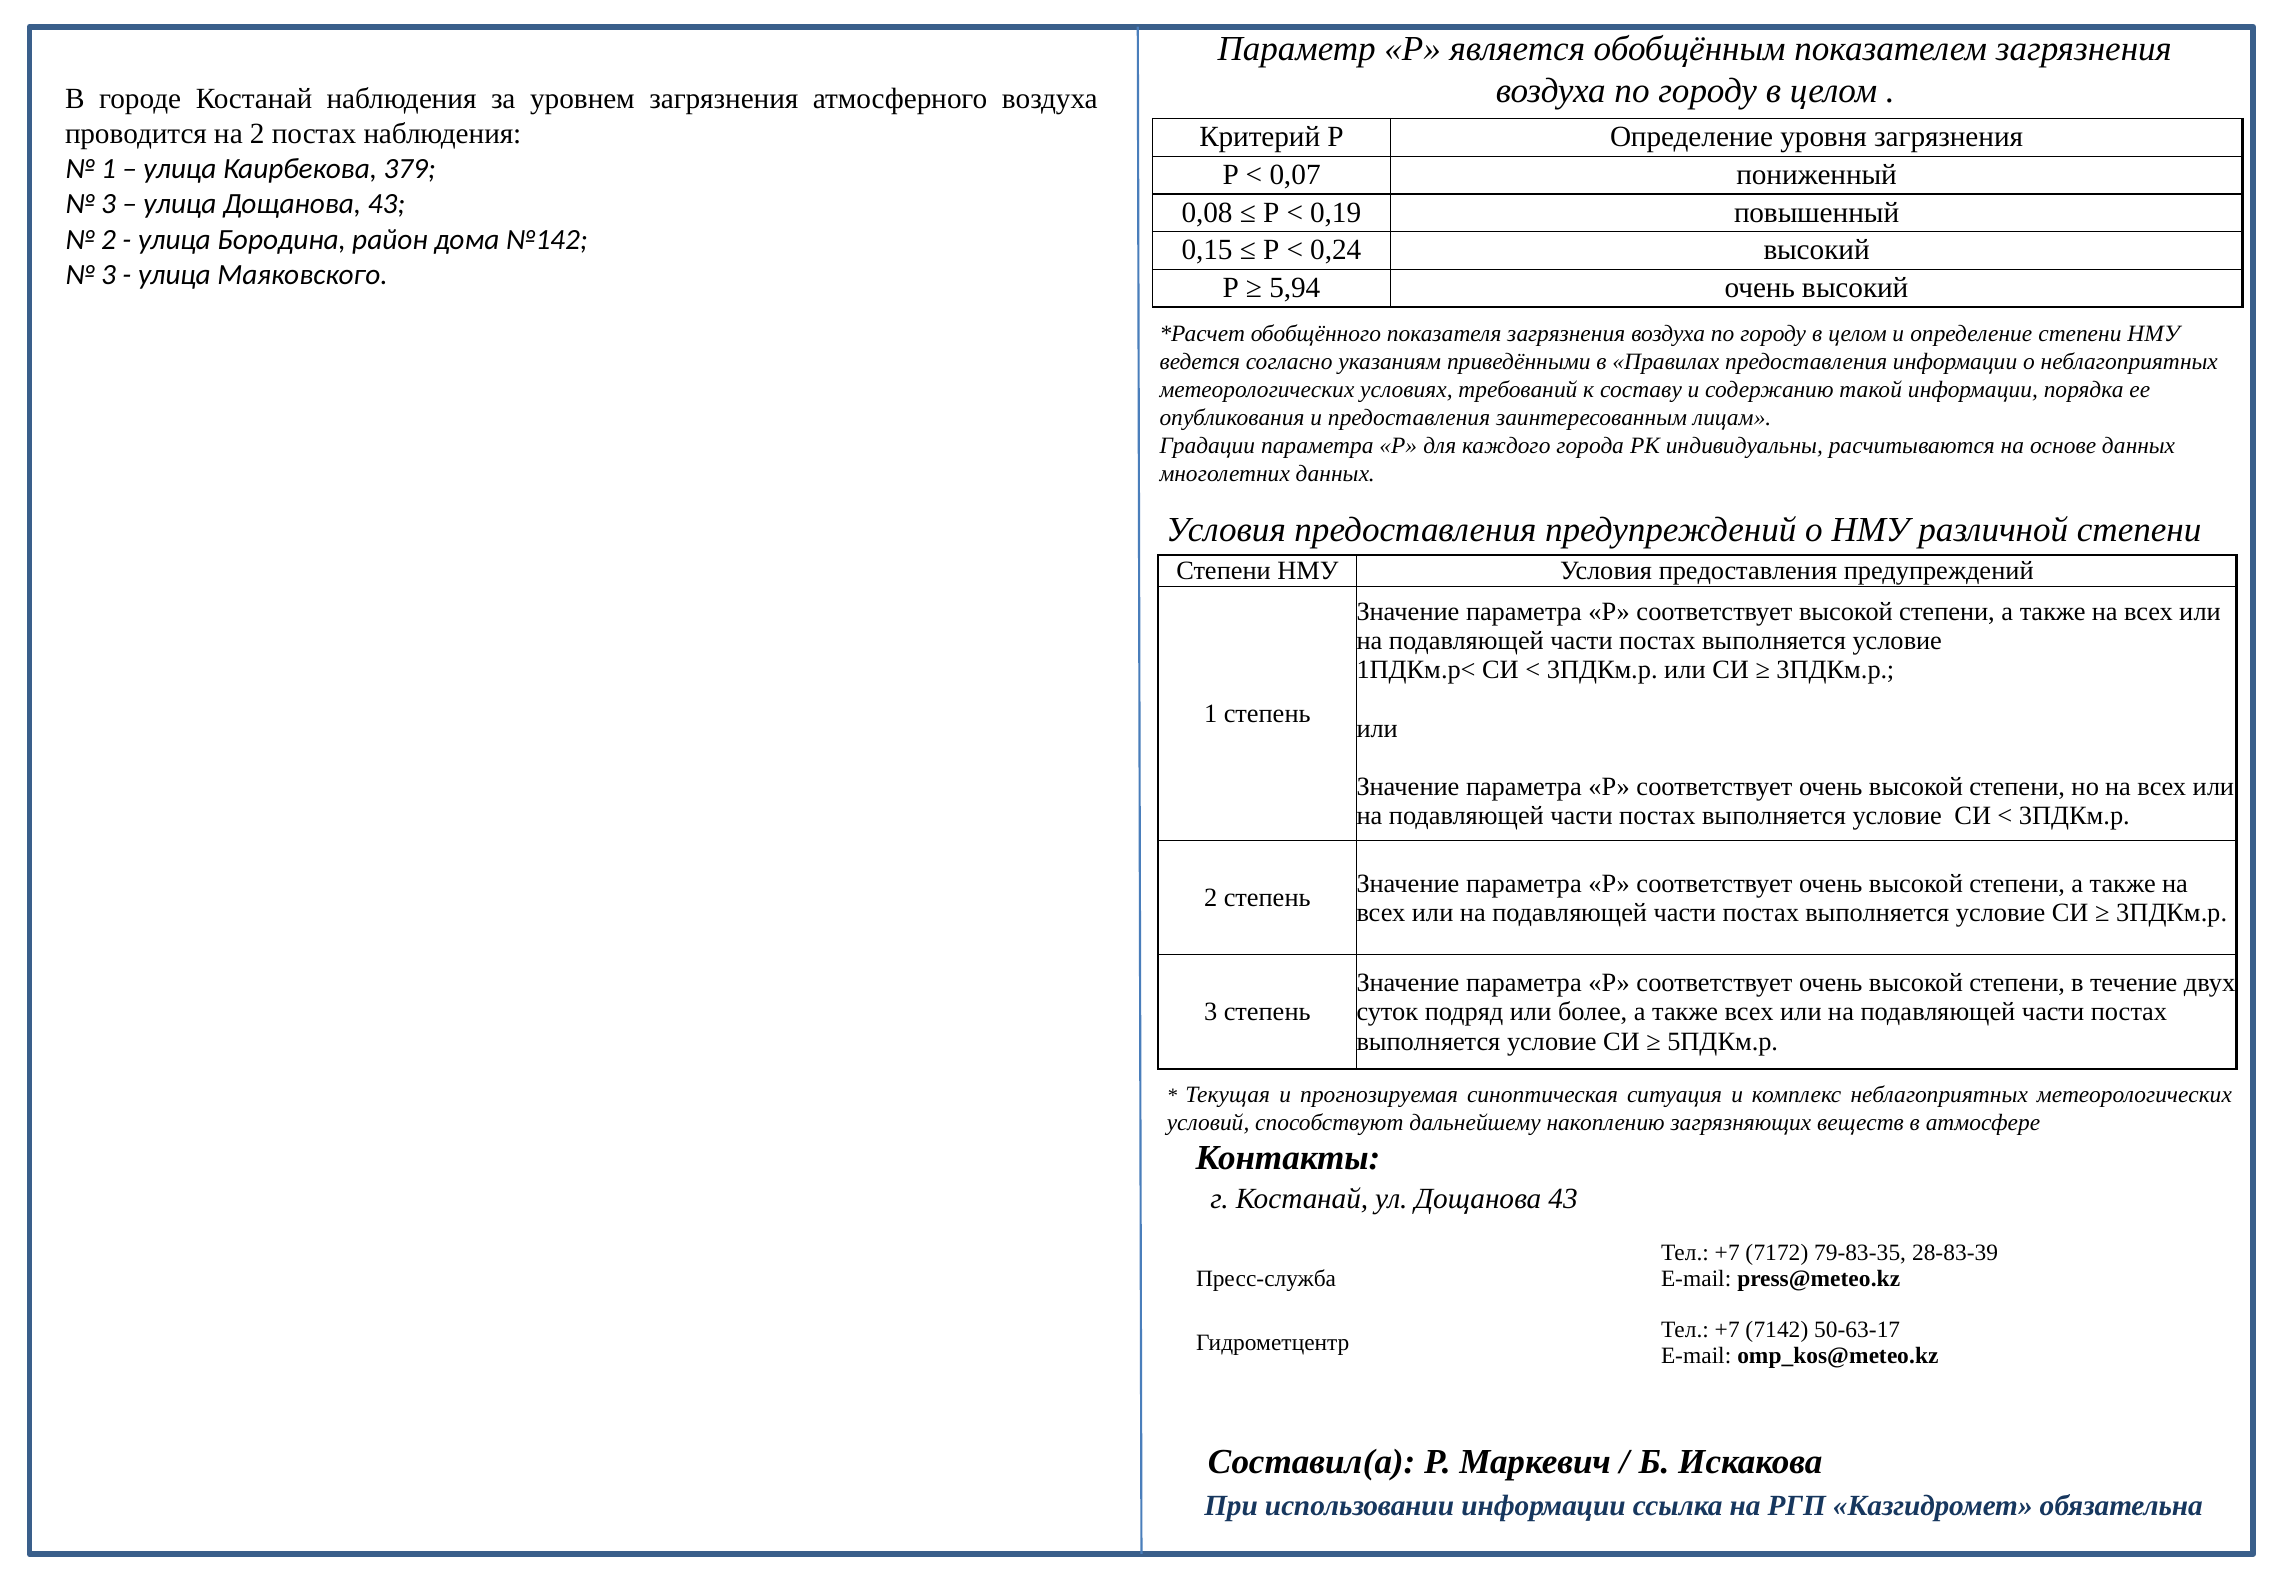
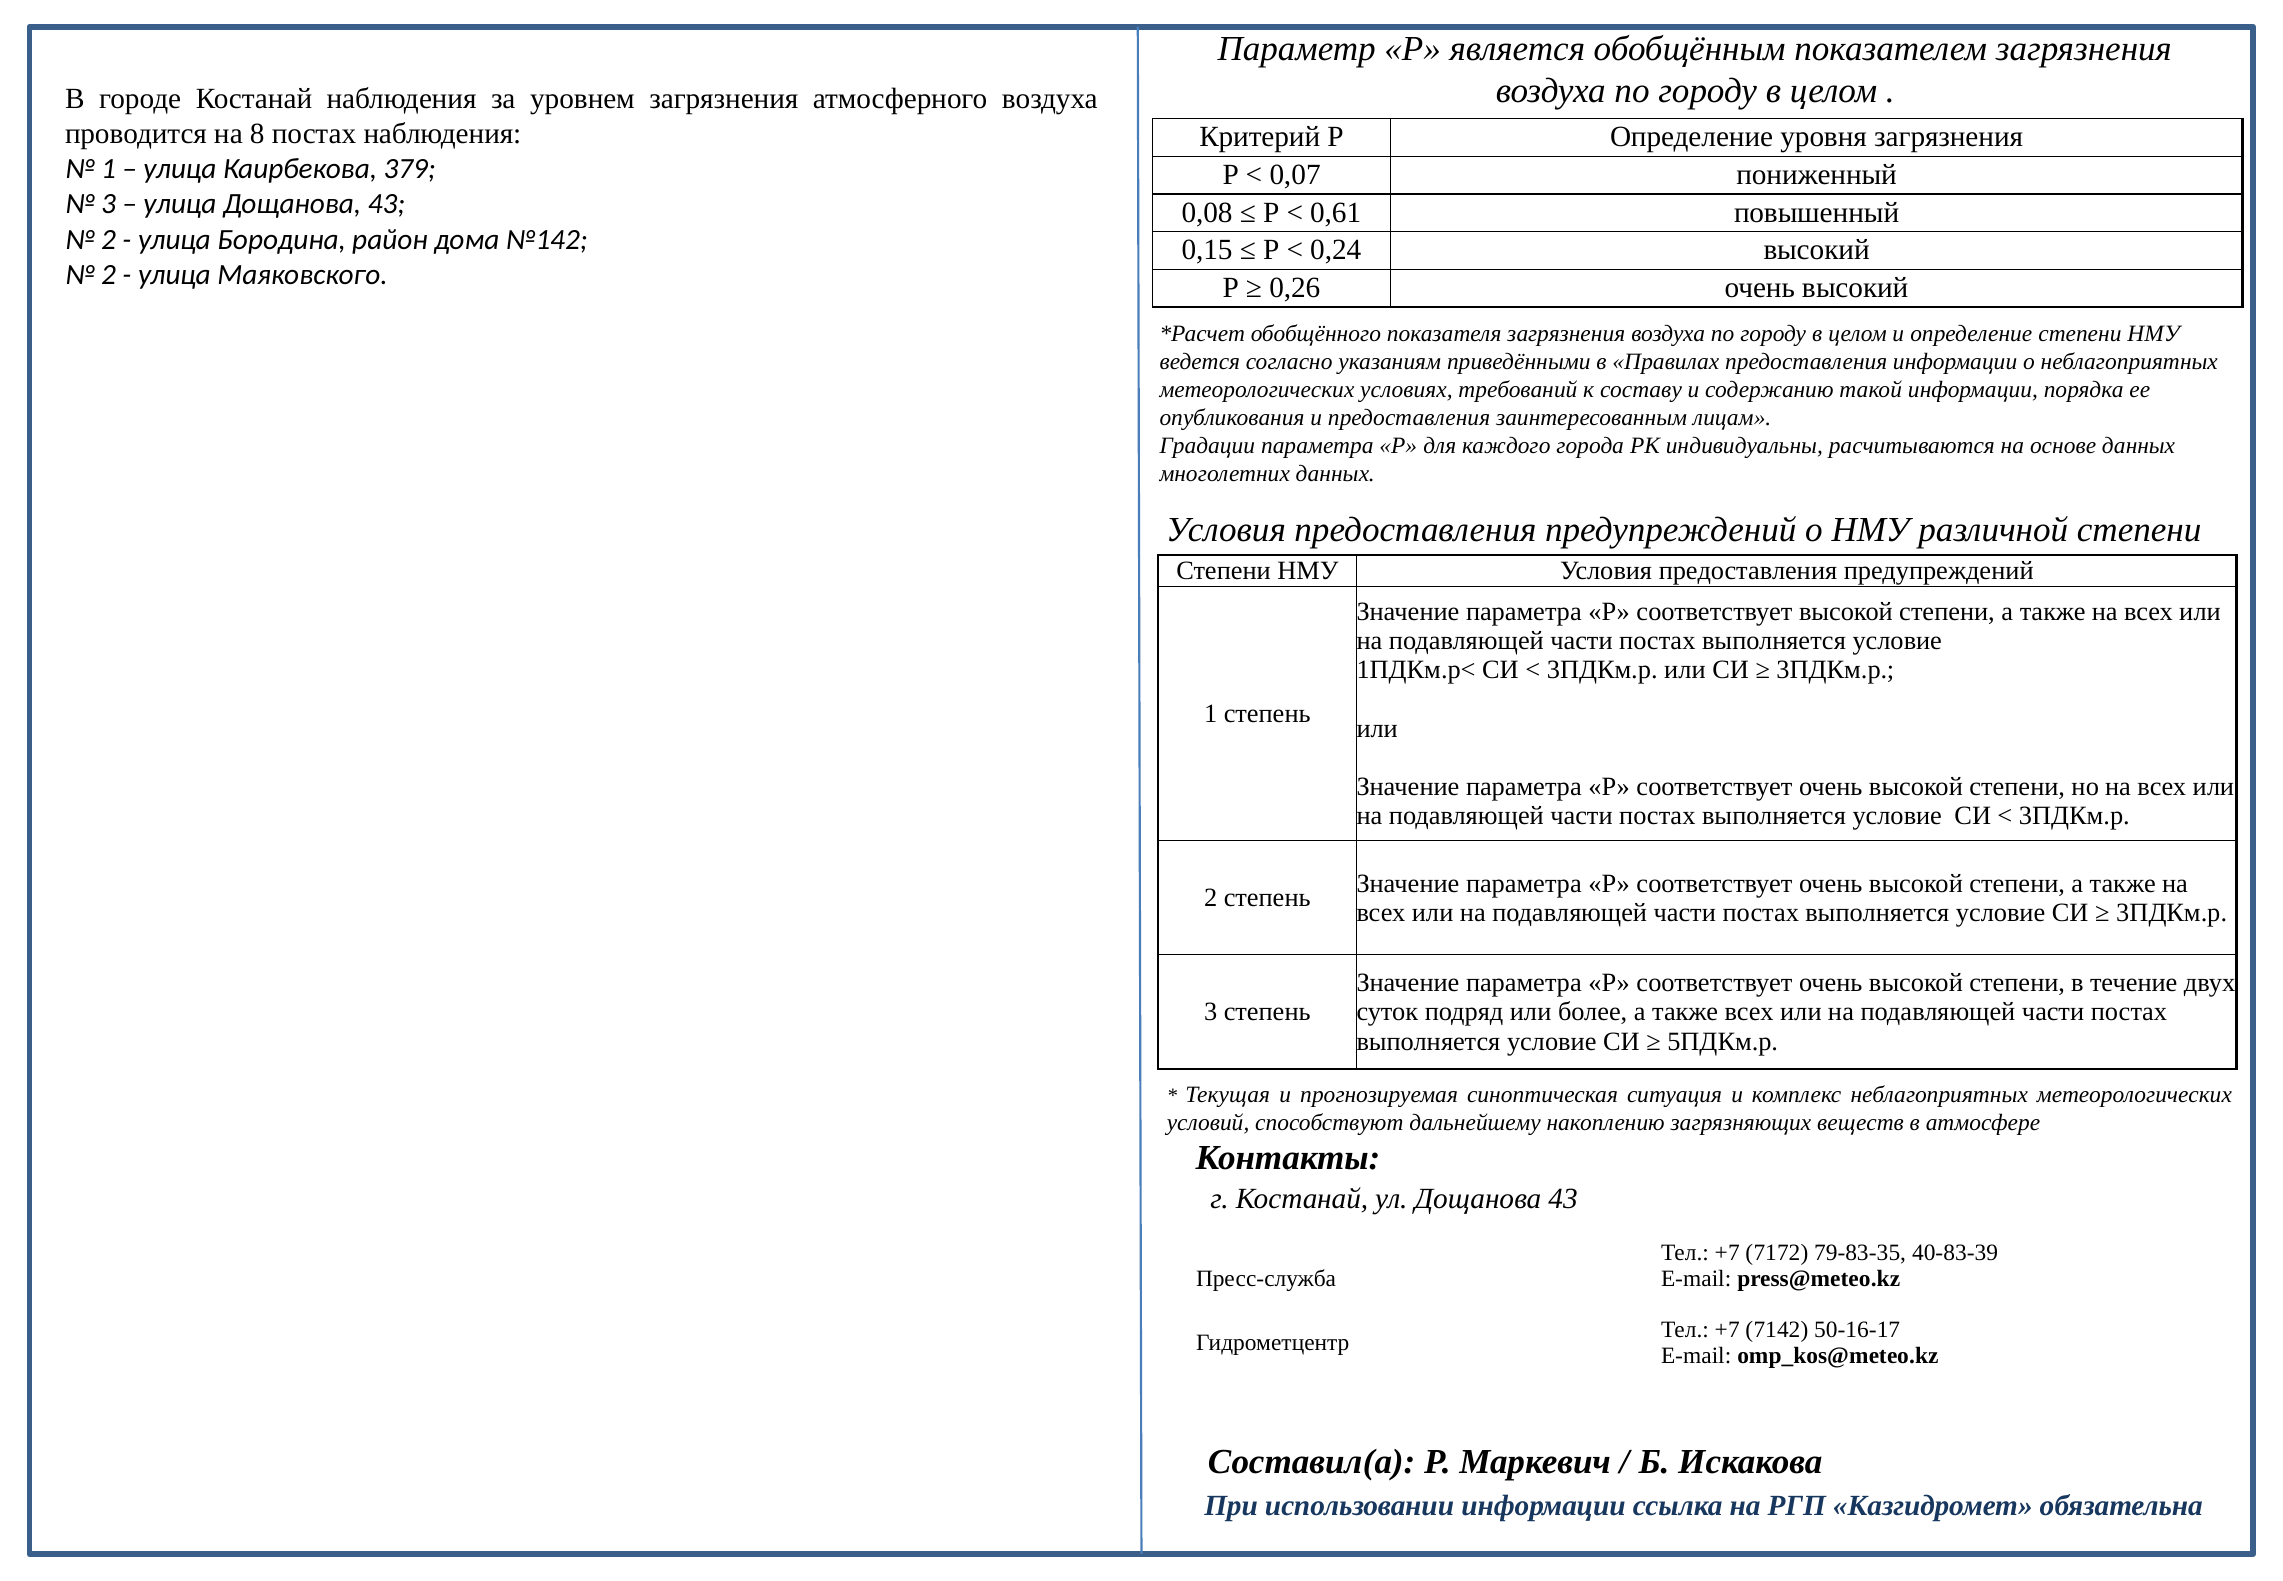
на 2: 2 -> 8 (257, 134)
0,19: 0,19 -> 0,61 (1336, 212)
3: 3 -> 2 (109, 274)
5,94: 5,94 -> 0,26 (1295, 288)
28-83-39: 28-83-39 -> 40-83-39 (1955, 1252)
50-63-17: 50-63-17 -> 50-16-17 (1857, 1330)
